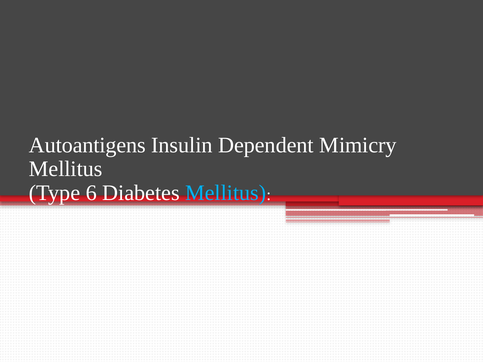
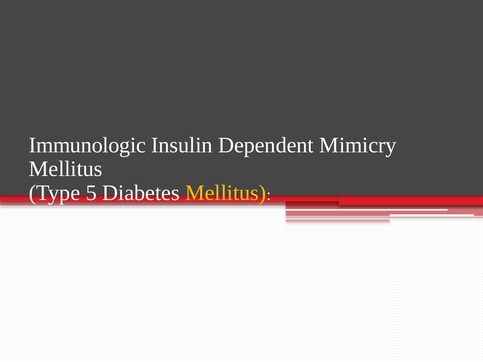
Autoantigens: Autoantigens -> Immunologic (87, 145)
6: 6 -> 5 (91, 193)
Mellitus colour: light blue -> yellow (226, 193)
